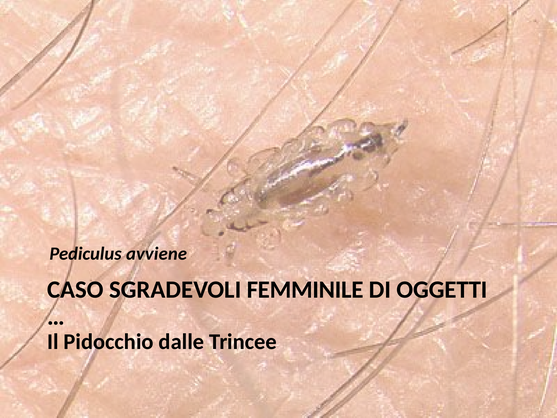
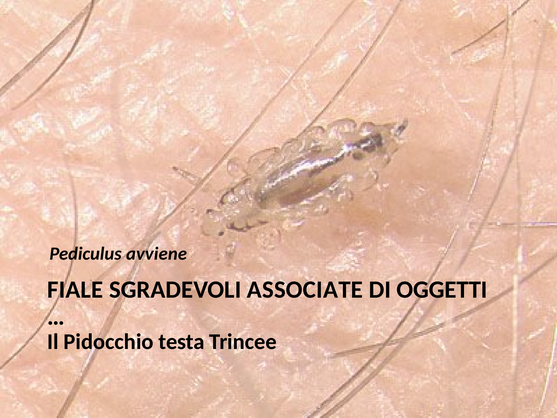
CASO: CASO -> FIALE (75, 290)
FEMMINILE: FEMMINILE -> ASSOCIATE (305, 290)
dalle: dalle -> testa (182, 342)
